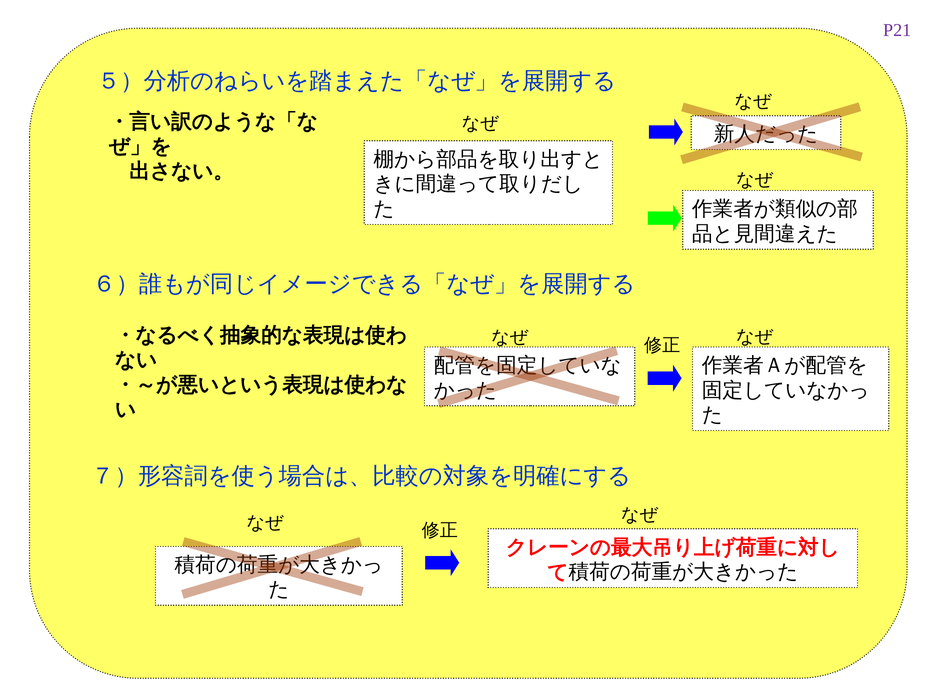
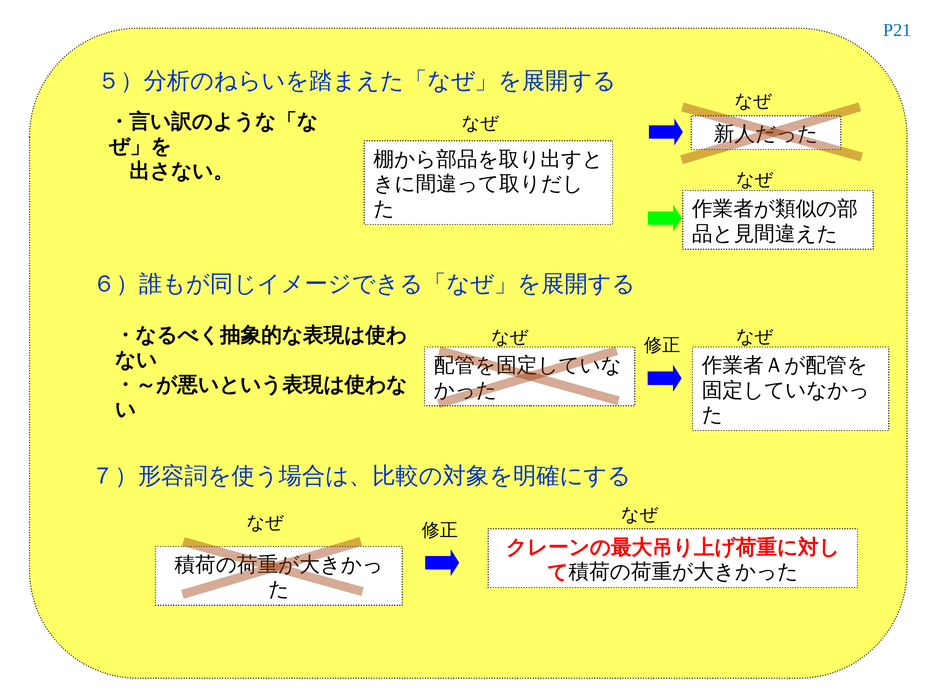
P21 colour: purple -> blue (897, 30)
